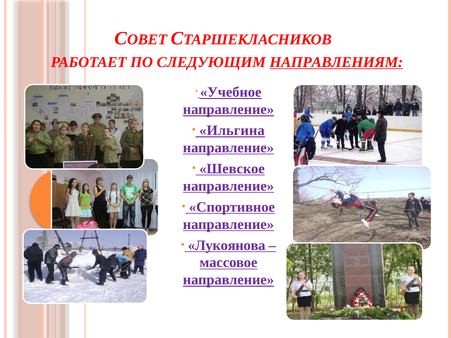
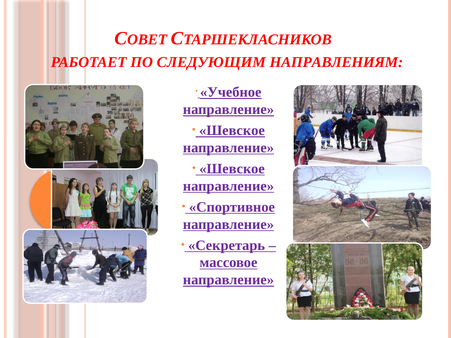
НАПРАВЛЕНИЯМ underline: present -> none (336, 62)
Ильгина: Ильгина -> Шевское (232, 131)
Лукоянова: Лукоянова -> Секретарь (227, 245)
